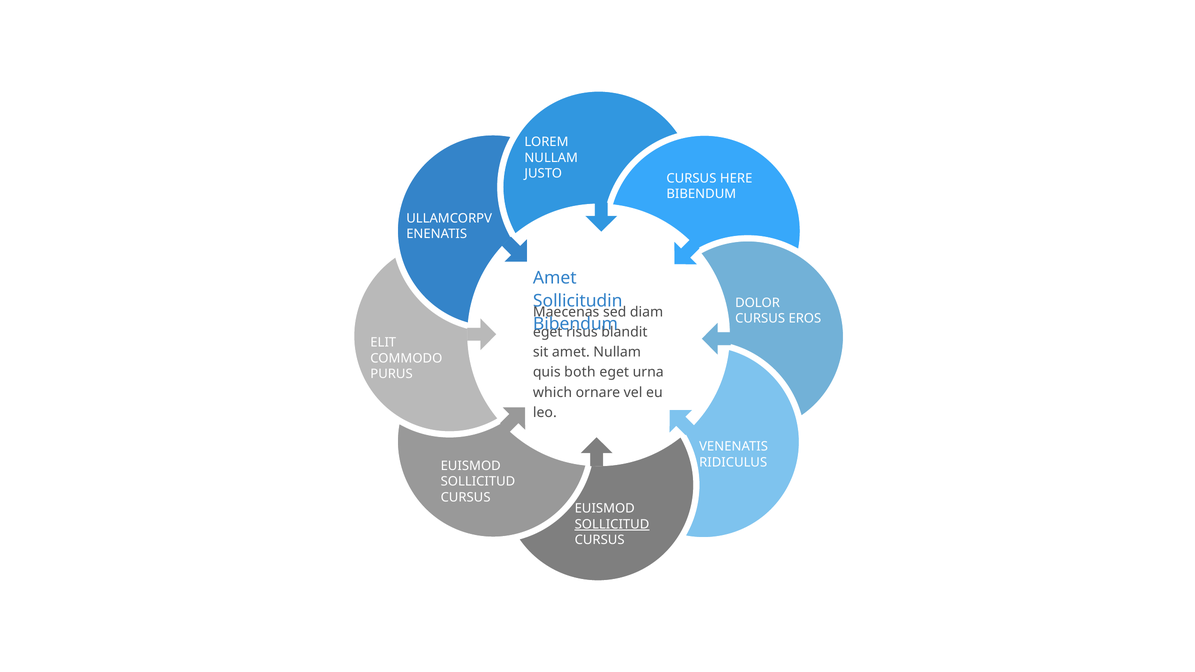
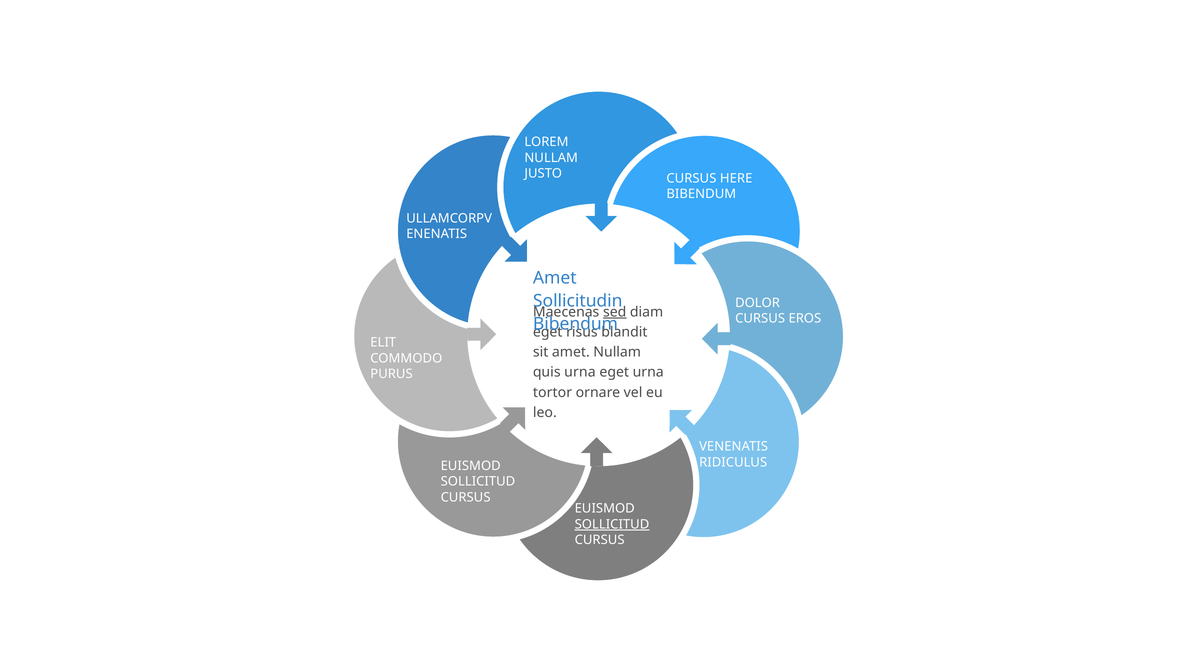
sed underline: none -> present (615, 312)
quis both: both -> urna (580, 372)
which: which -> tortor (553, 393)
